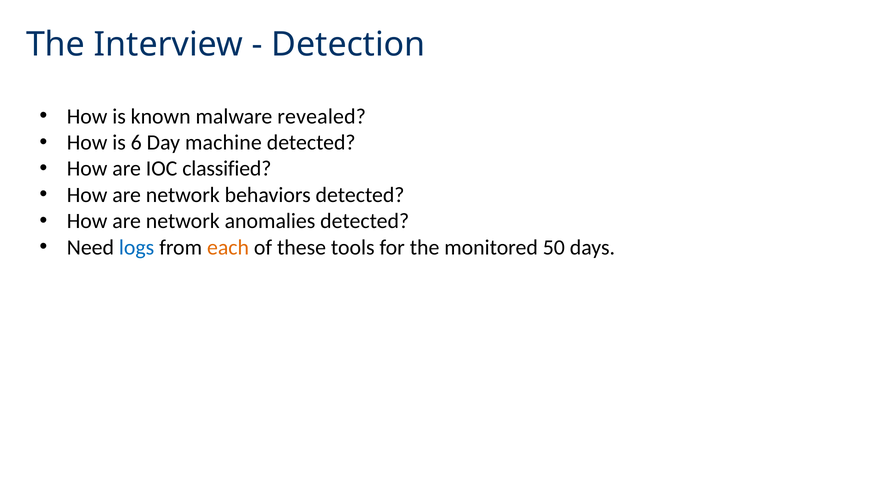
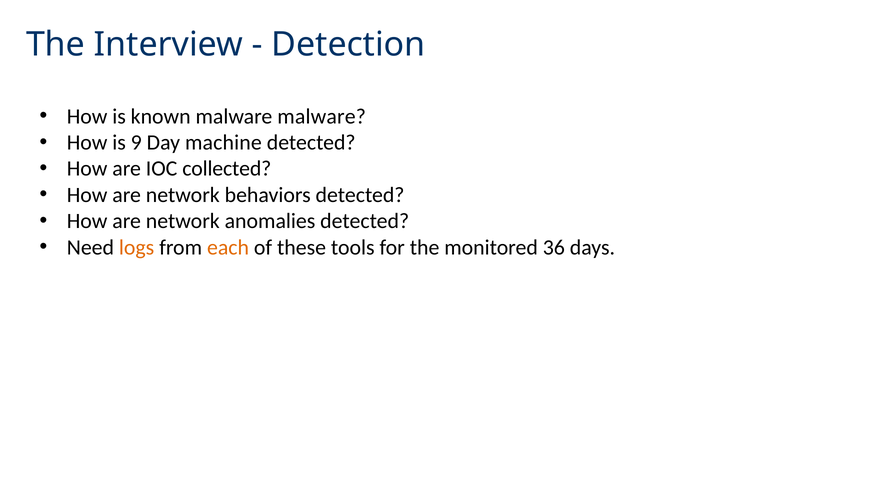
malware revealed: revealed -> malware (322, 116)
6: 6 -> 9 (136, 143)
classified: classified -> collected (227, 169)
logs colour: blue -> orange (137, 247)
50: 50 -> 36 (554, 247)
